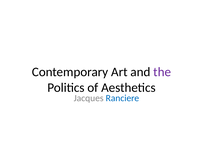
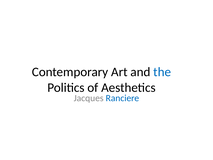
the colour: purple -> blue (162, 72)
